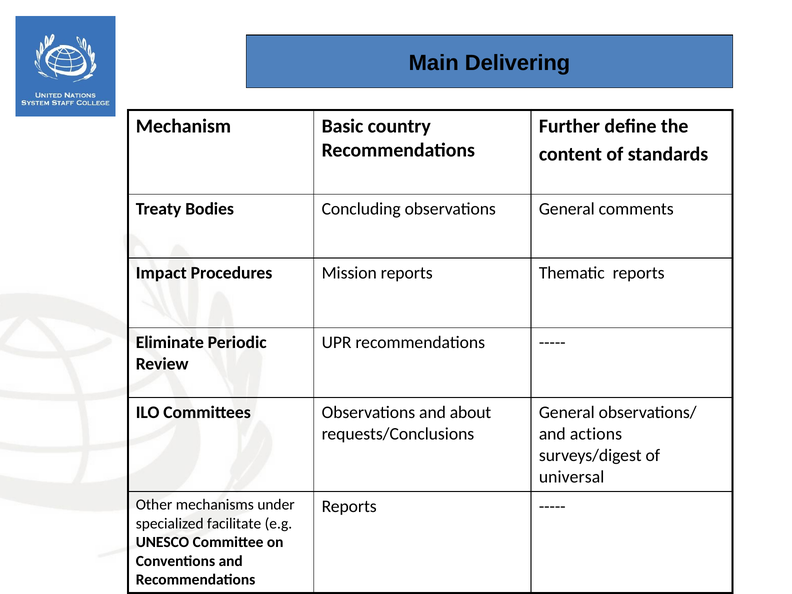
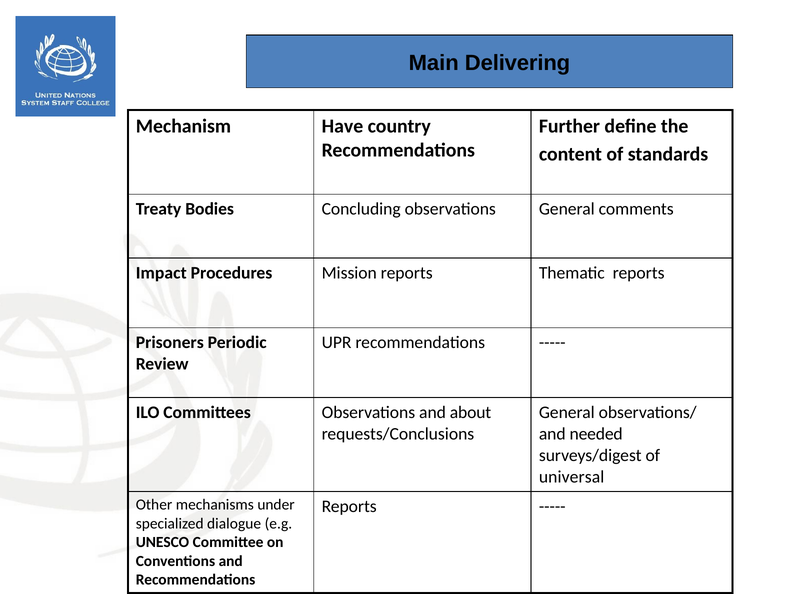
Basic: Basic -> Have (342, 126)
Eliminate: Eliminate -> Prisoners (170, 343)
actions: actions -> needed (596, 434)
facilitate: facilitate -> dialogue (234, 524)
